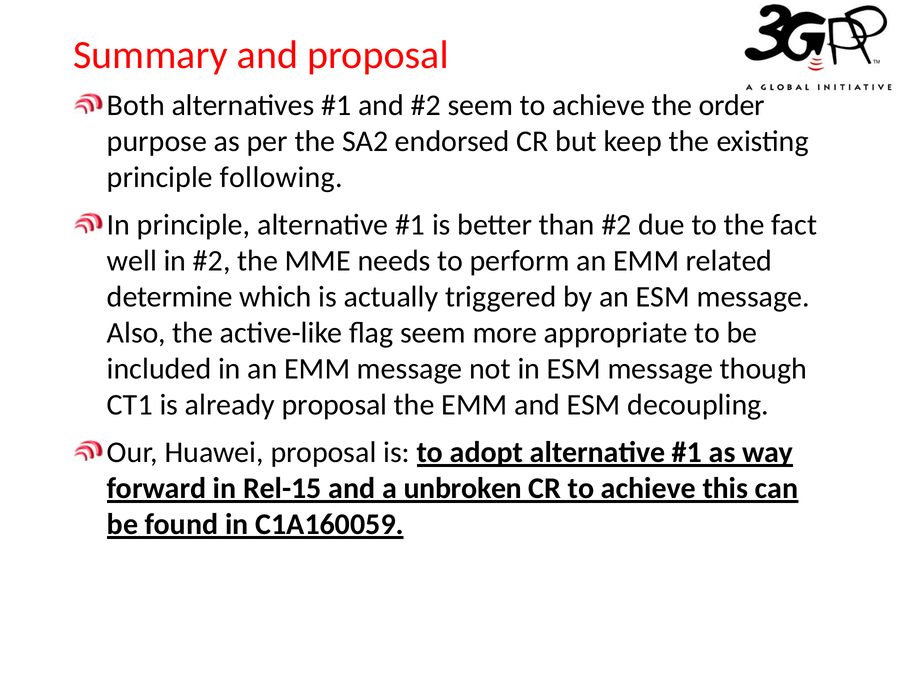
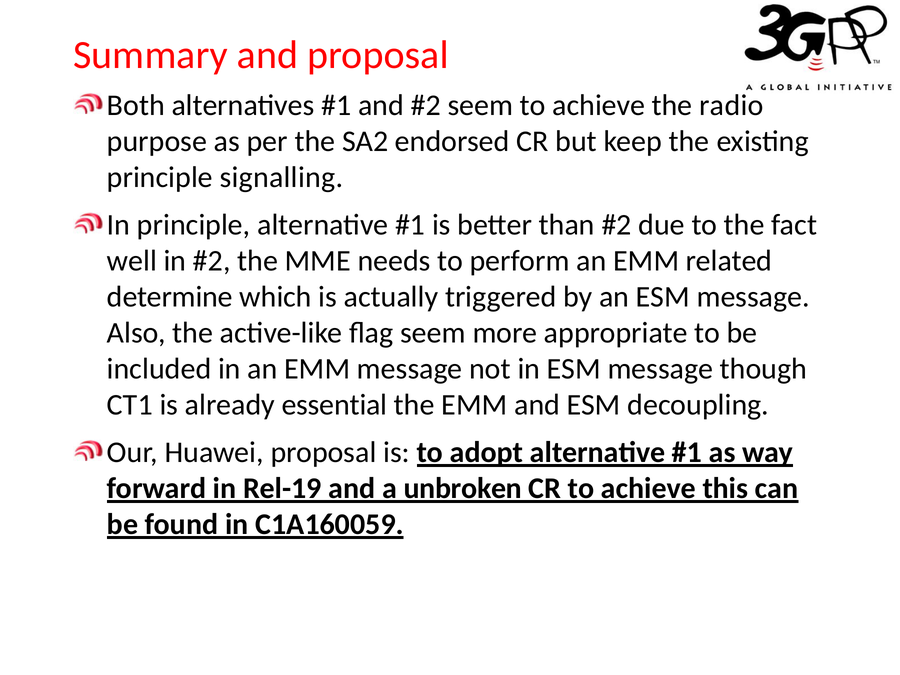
order: order -> radio (731, 105)
following: following -> signalling (281, 177)
already proposal: proposal -> essential (334, 405)
Rel-15: Rel-15 -> Rel-19 (282, 488)
